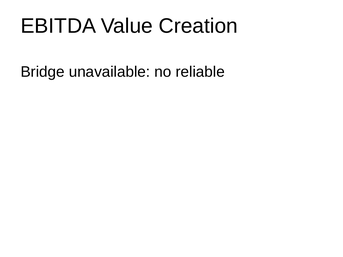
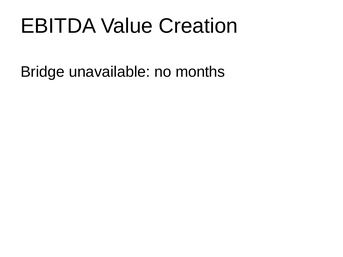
reliable: reliable -> months (200, 72)
